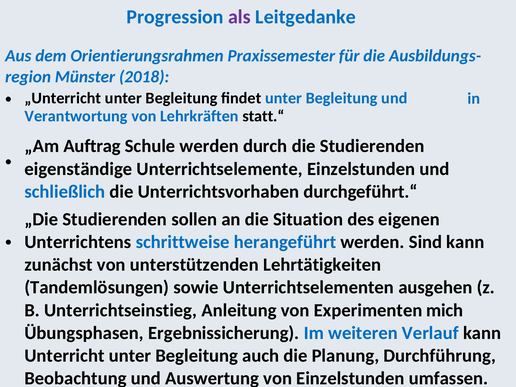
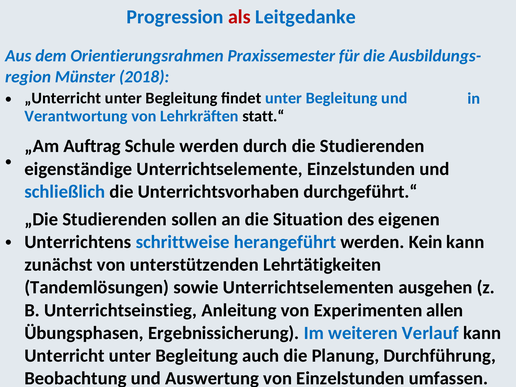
als colour: purple -> red (239, 17)
Sind: Sind -> Kein (426, 242)
mich: mich -> allen (445, 310)
